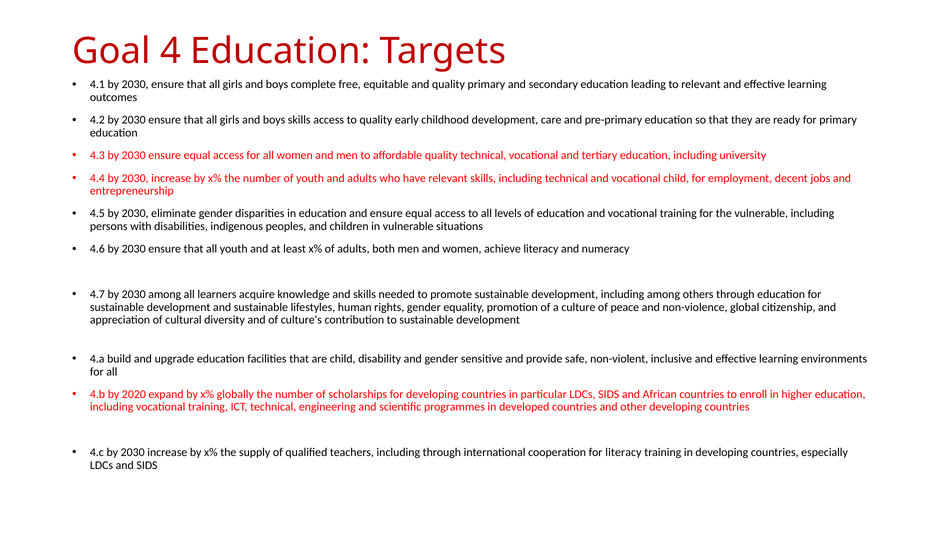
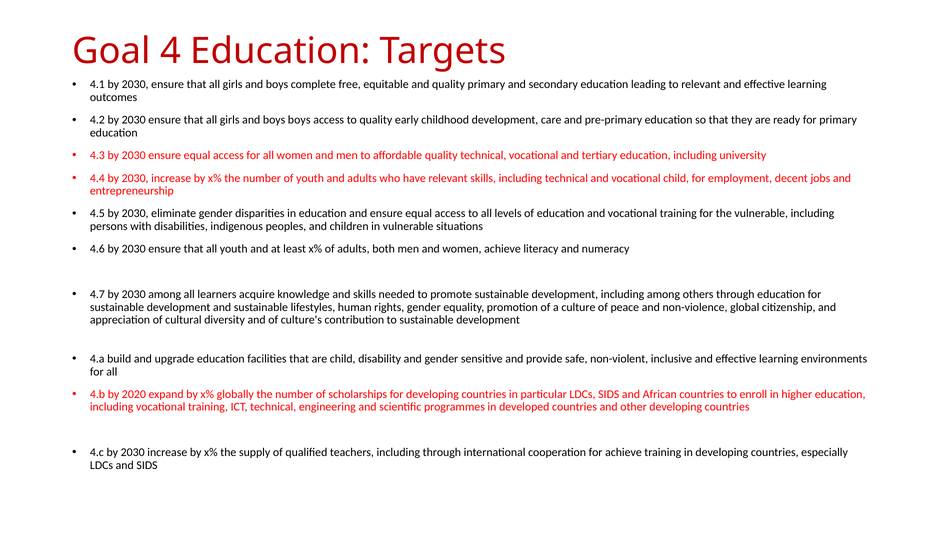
boys skills: skills -> boys (299, 120)
for literacy: literacy -> achieve (623, 452)
